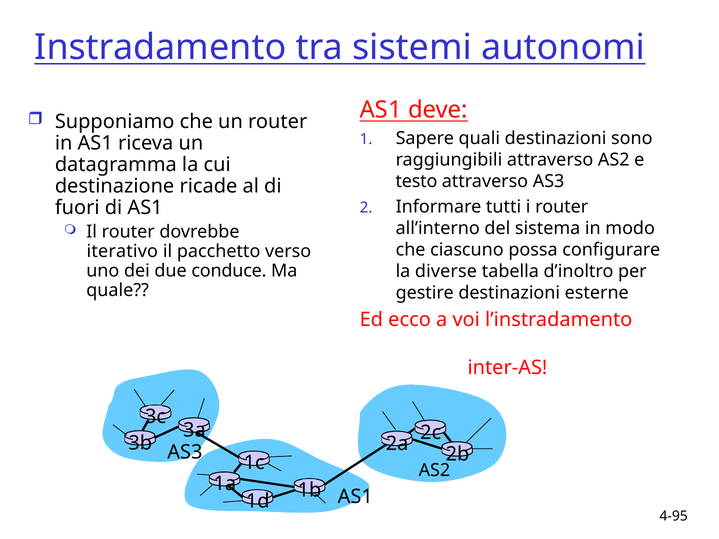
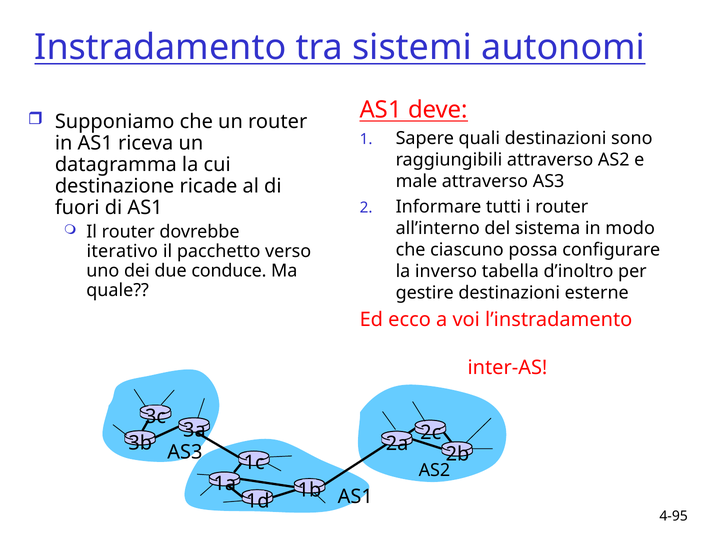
testo: testo -> male (416, 182)
diverse: diverse -> inverso (446, 271)
